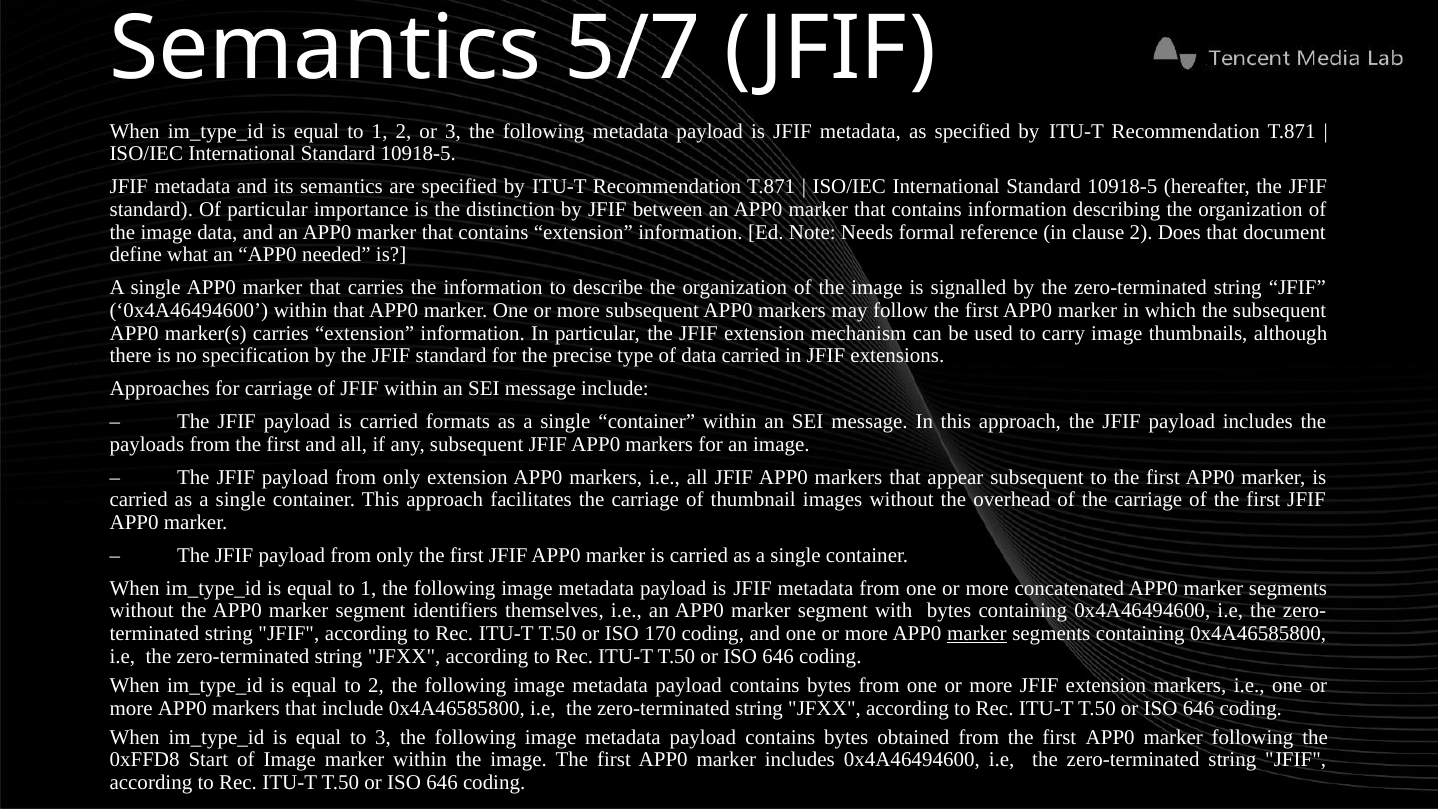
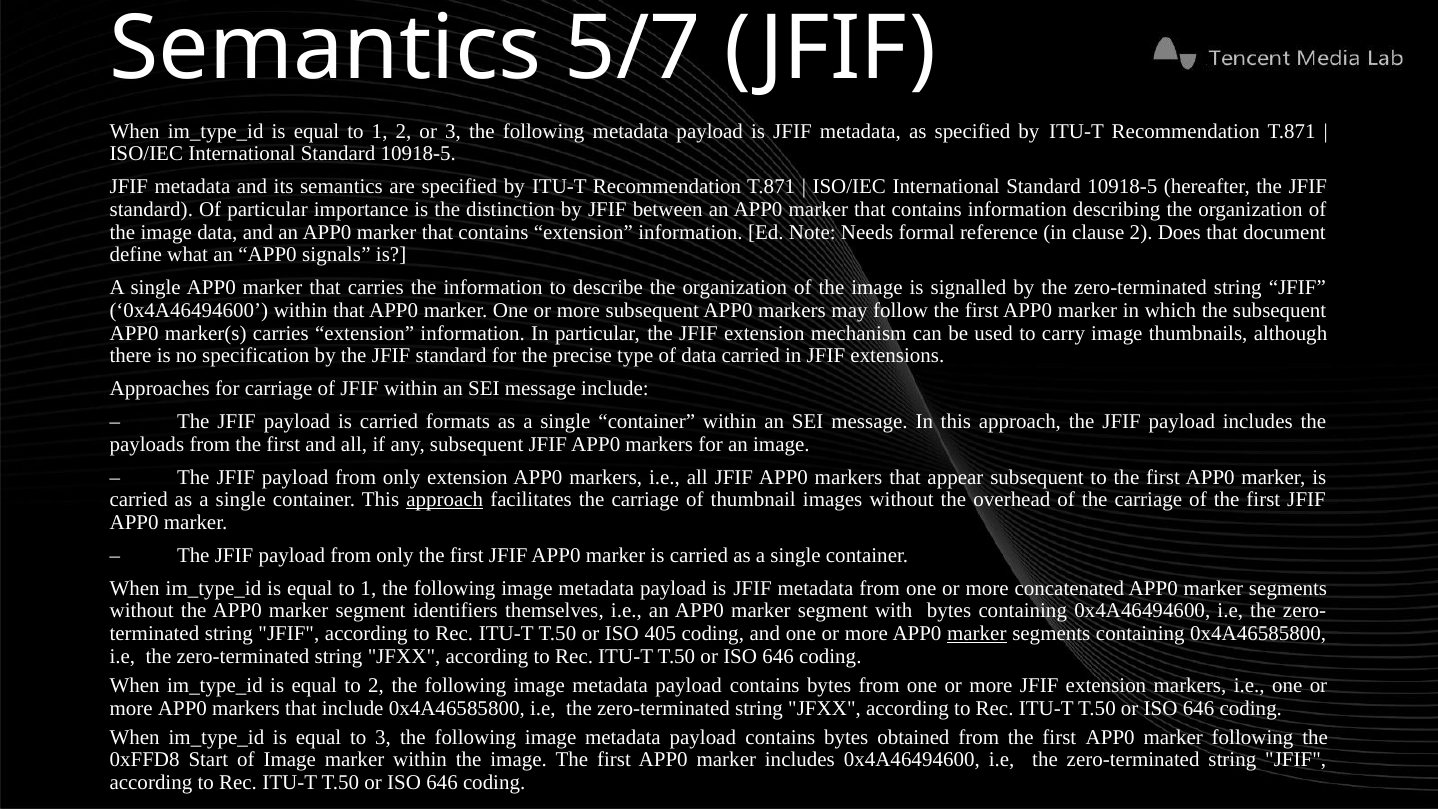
needed: needed -> signals (336, 255)
approach underline: none -> present (445, 500)
170: 170 -> 405 (660, 634)
